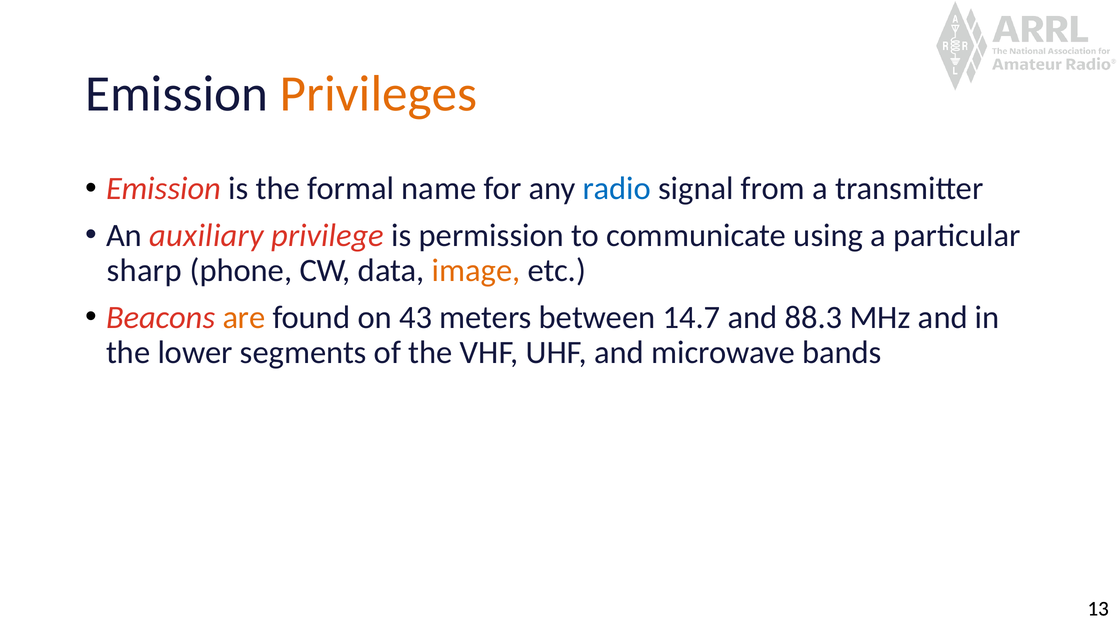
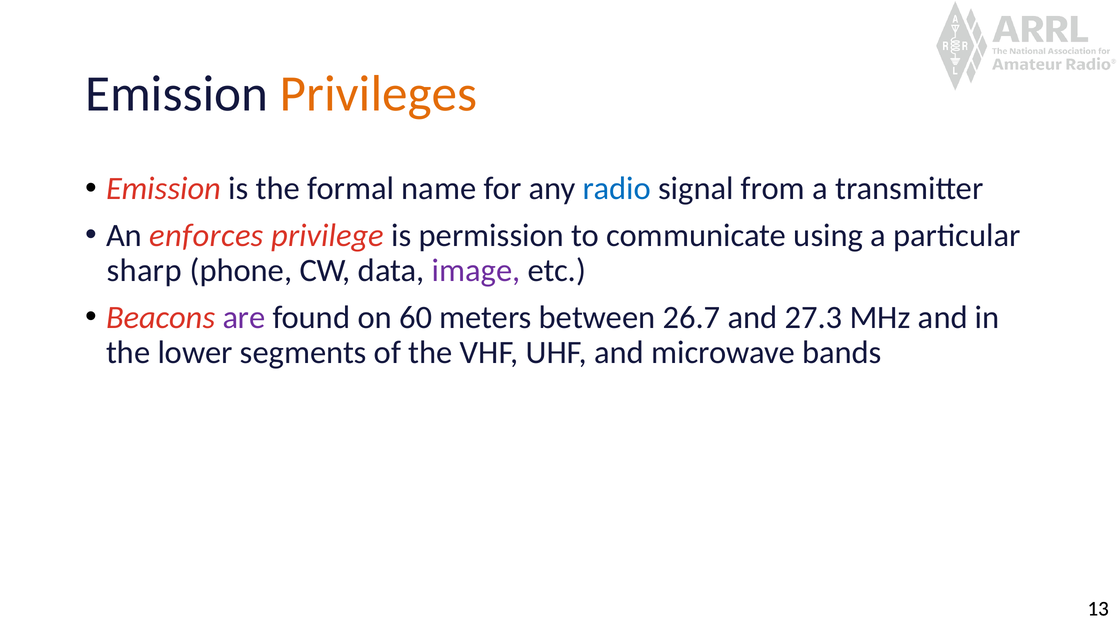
auxiliary: auxiliary -> enforces (207, 236)
image colour: orange -> purple (476, 271)
are colour: orange -> purple (244, 317)
43: 43 -> 60 (416, 317)
14.7: 14.7 -> 26.7 (691, 317)
88.3: 88.3 -> 27.3 (813, 317)
